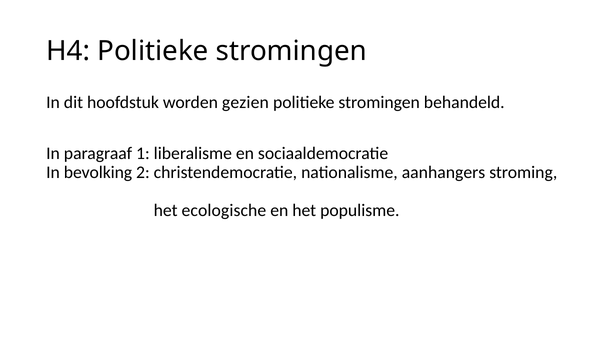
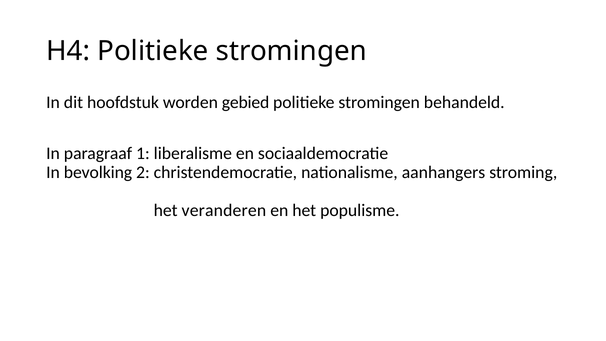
gezien: gezien -> gebied (246, 102)
ecologische: ecologische -> veranderen (224, 211)
